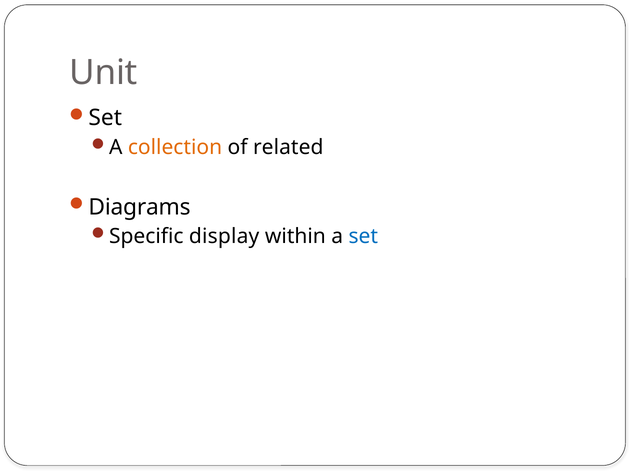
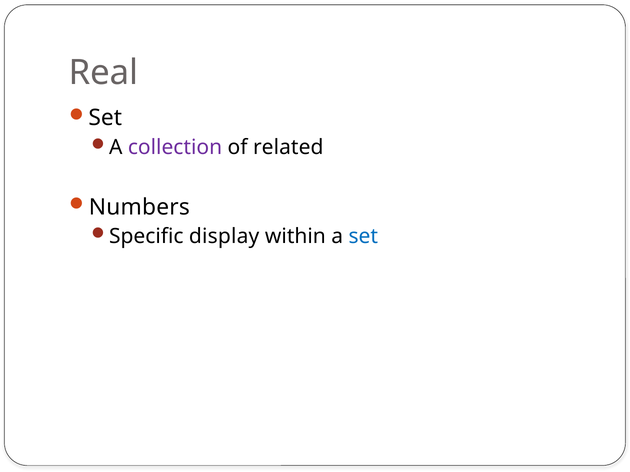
Unit: Unit -> Real (103, 73)
collection colour: orange -> purple (175, 147)
Diagrams: Diagrams -> Numbers (139, 207)
